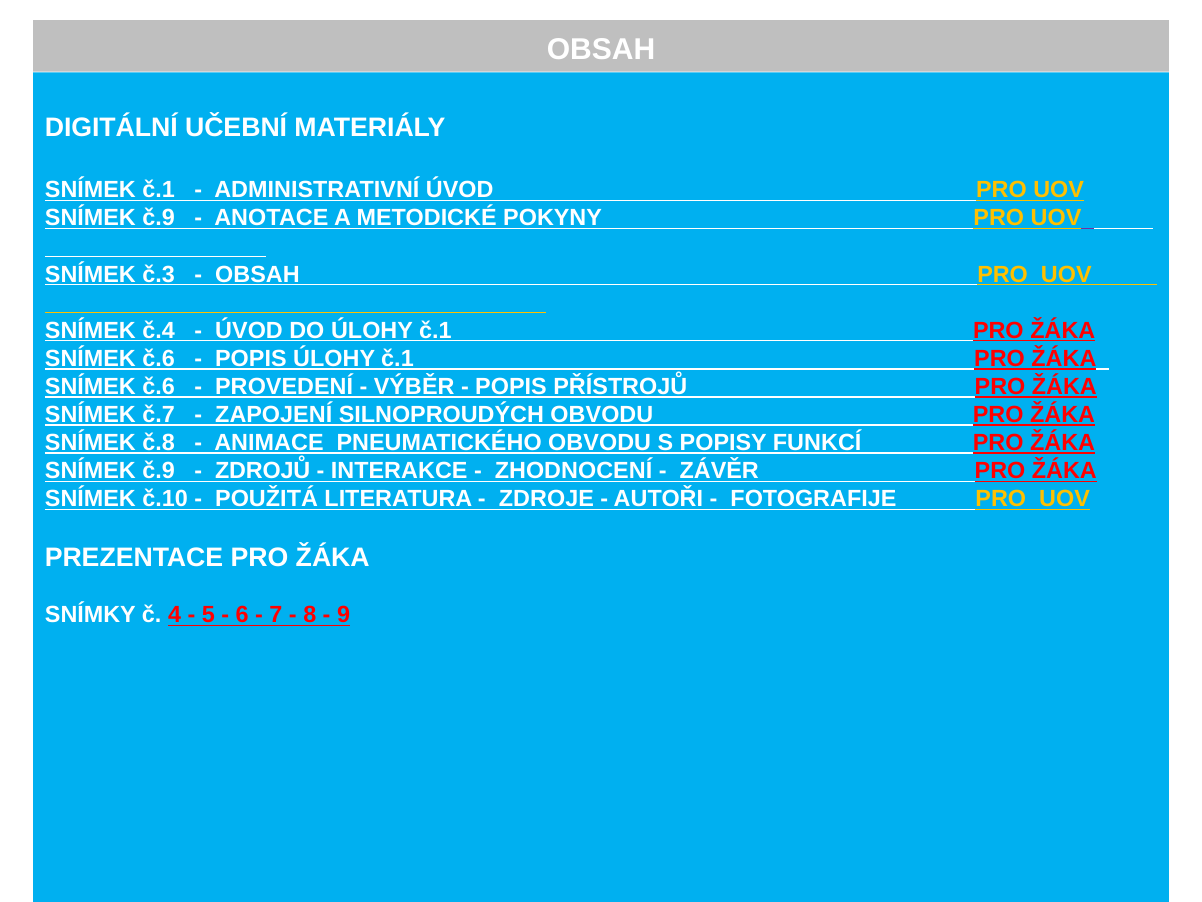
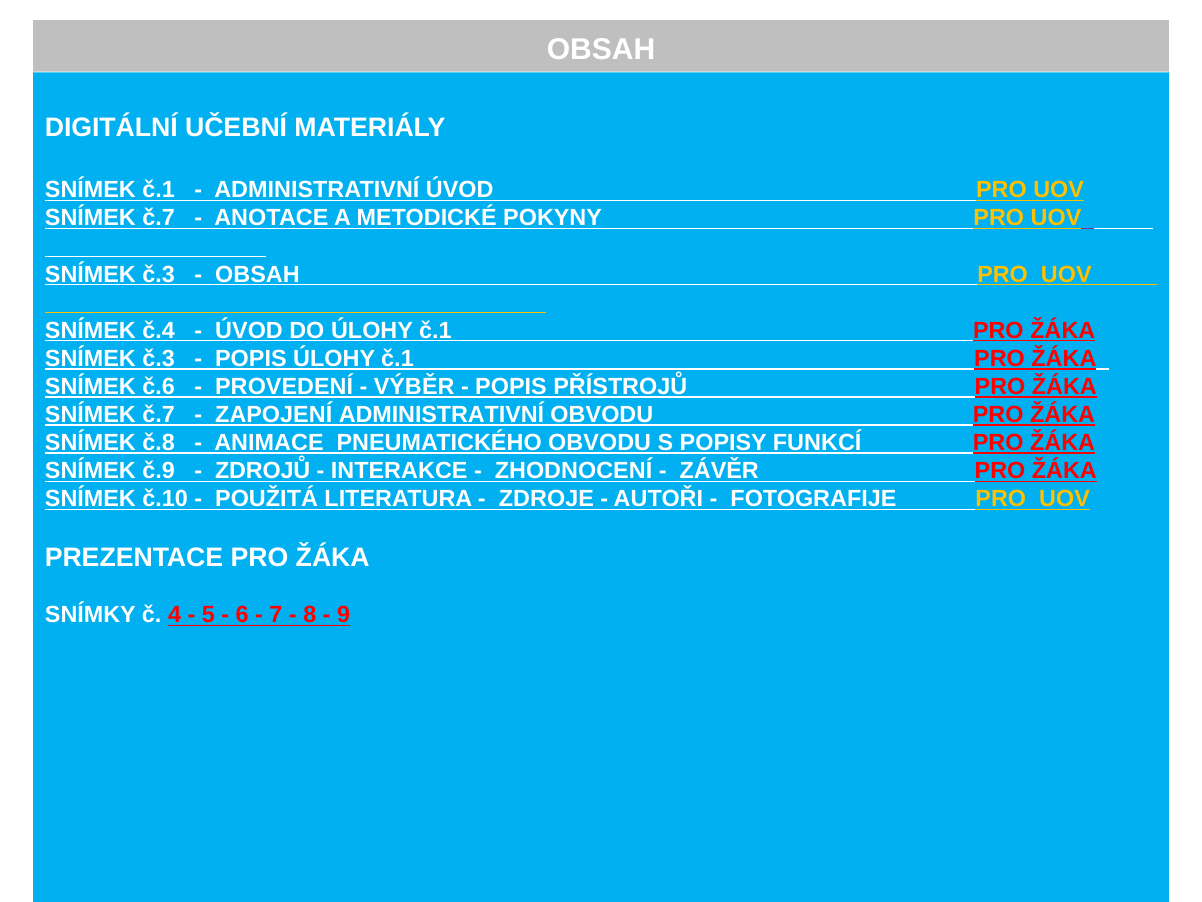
č.9: č.9 -> č.7 (159, 218)
č.6: č.6 -> č.3 (159, 358)
ZAPOJENÍ SILNOPROUDÝCH: SILNOPROUDÝCH -> ADMINISTRATIVNÍ (441, 414)
